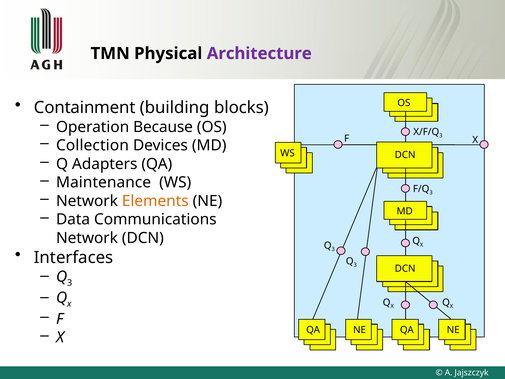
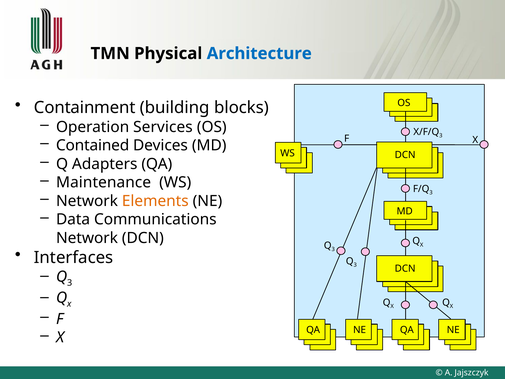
Architecture colour: purple -> blue (259, 53)
Because: Because -> Services (163, 127)
Collection: Collection -> Contained (93, 145)
